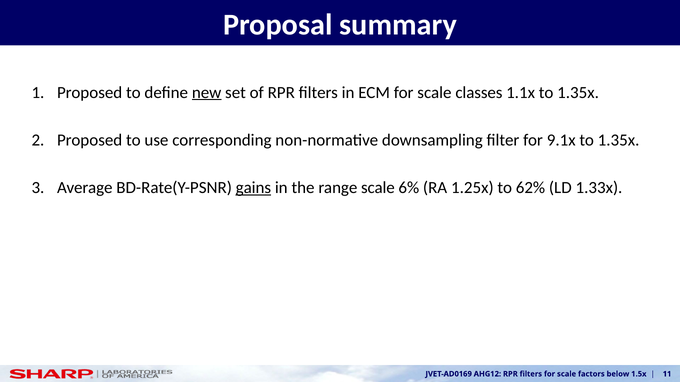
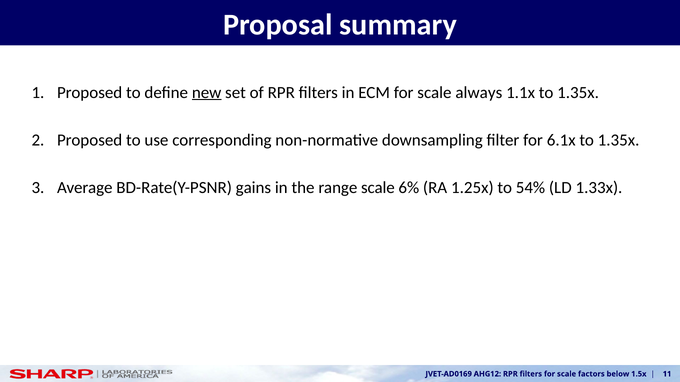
classes: classes -> always (479, 93)
9.1x: 9.1x -> 6.1x (561, 140)
gains underline: present -> none (253, 188)
62%: 62% -> 54% (530, 188)
